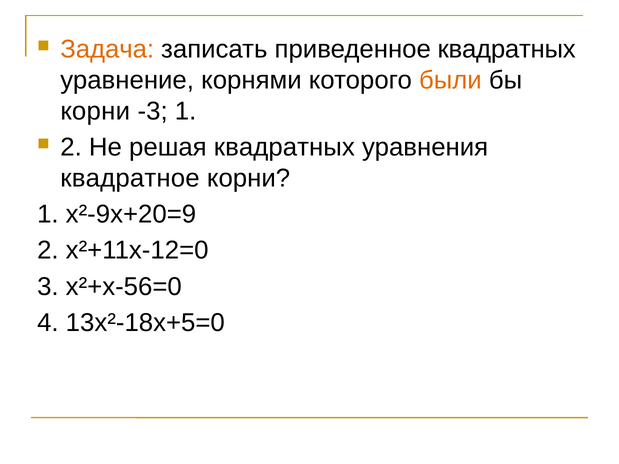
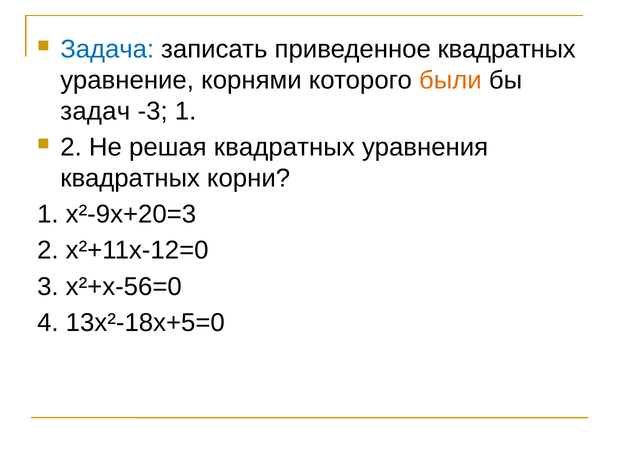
Задача colour: orange -> blue (107, 49)
корни: корни -> задач (95, 111)
квадратное: квадратное -> квадратных (130, 178)
х²-9х+20=9: х²-9х+20=9 -> х²-9х+20=3 (131, 214)
